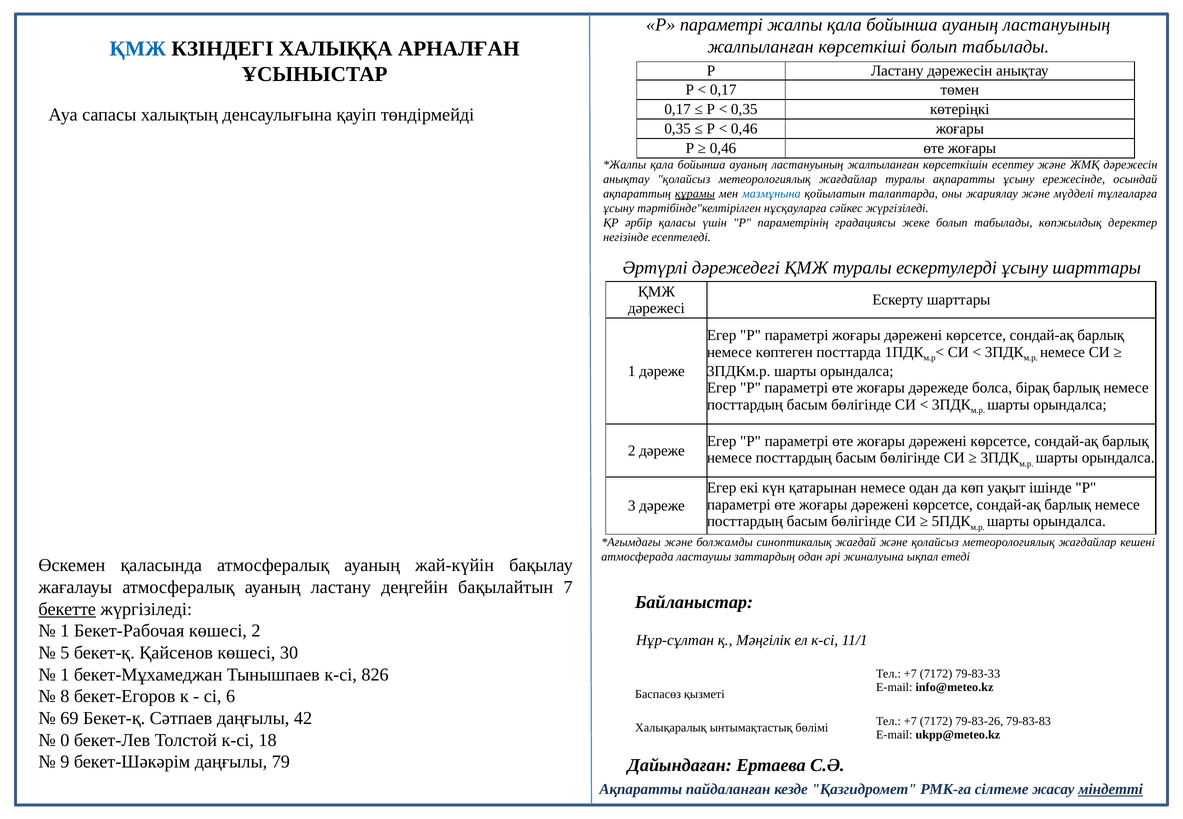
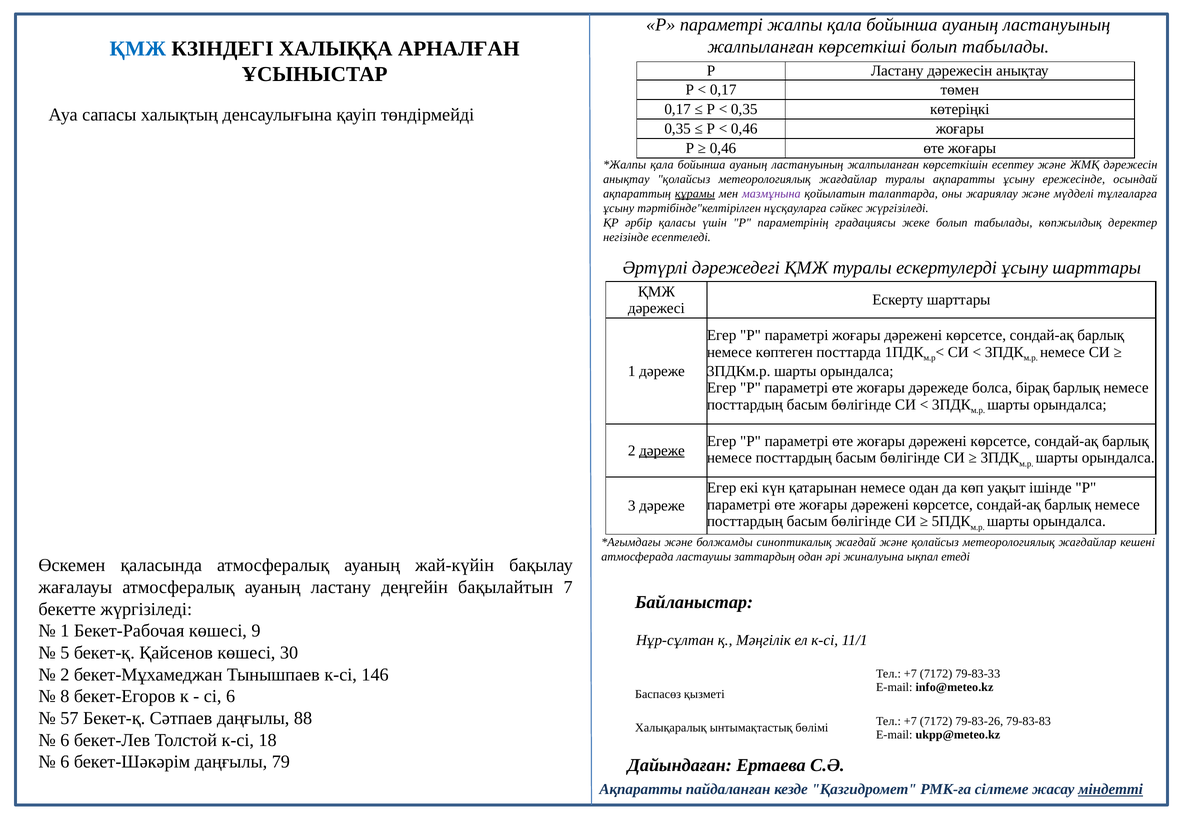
мазмұнына colour: blue -> purple (771, 194)
дәреже underline: none -> present (662, 451)
бекетте underline: present -> none (67, 609)
көшесі 2: 2 -> 9 (256, 631)
1: 1 -> 2 (65, 675)
826: 826 -> 146 (375, 675)
69: 69 -> 57 (69, 718)
42: 42 -> 88 (303, 718)
0: 0 -> 6 (65, 740)
9: 9 -> 6 (65, 762)
